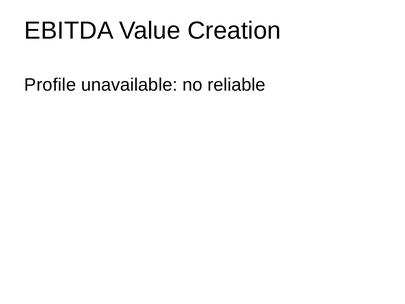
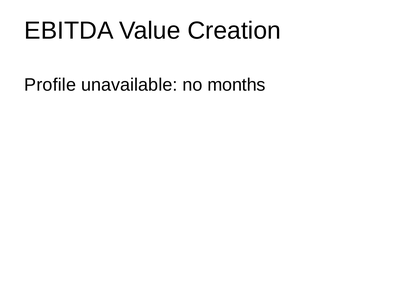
reliable: reliable -> months (236, 85)
